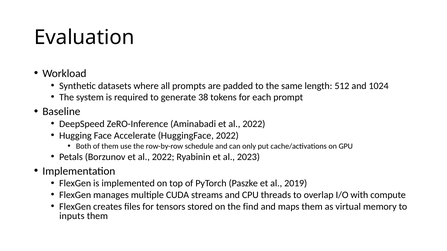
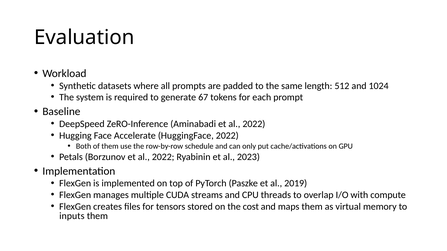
38: 38 -> 67 (203, 98)
find: find -> cost (251, 207)
